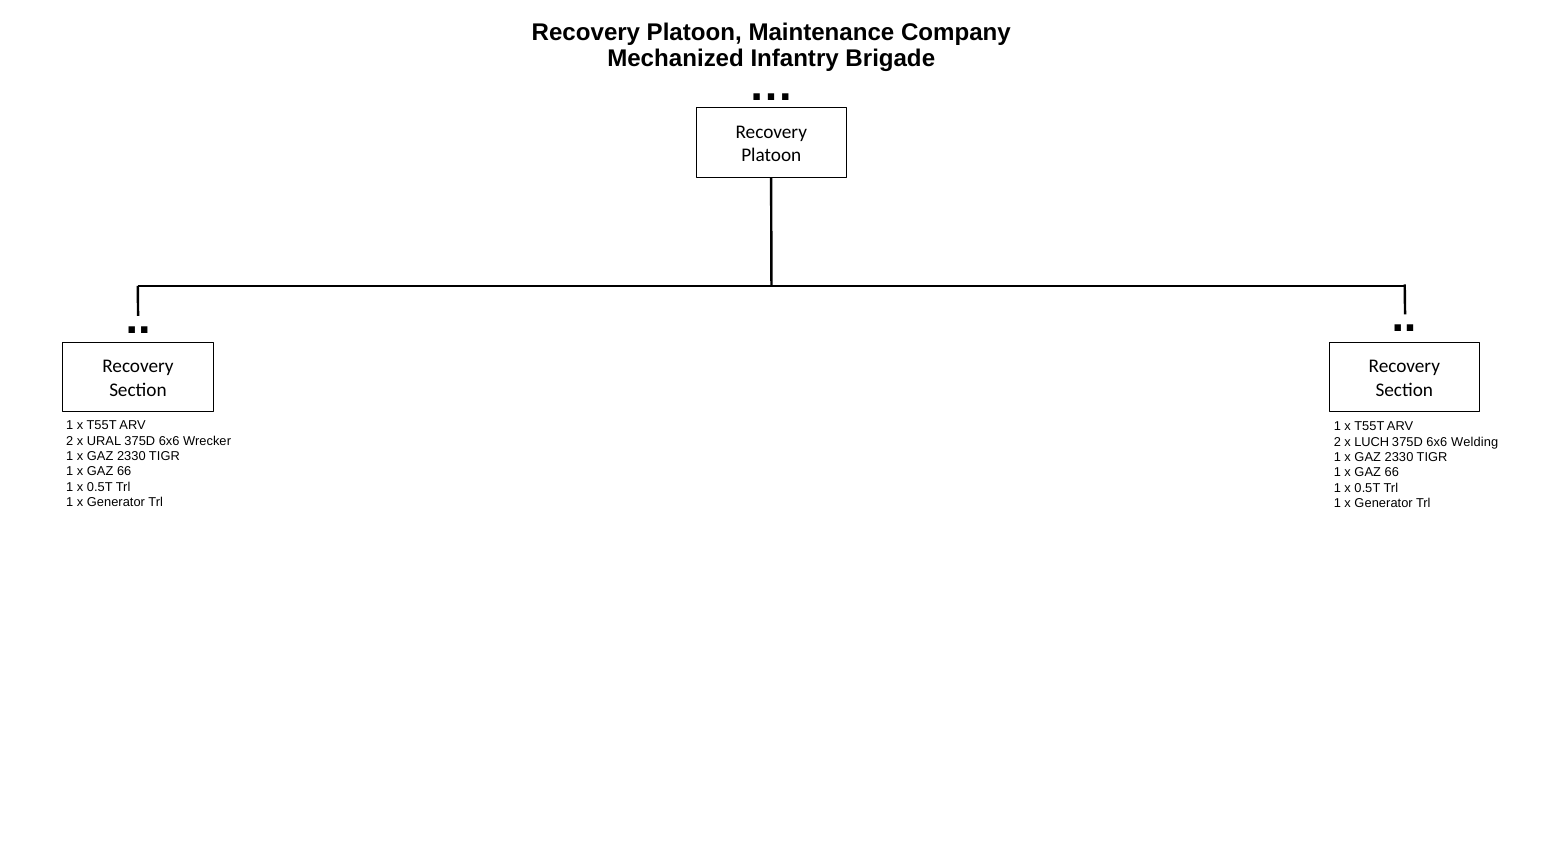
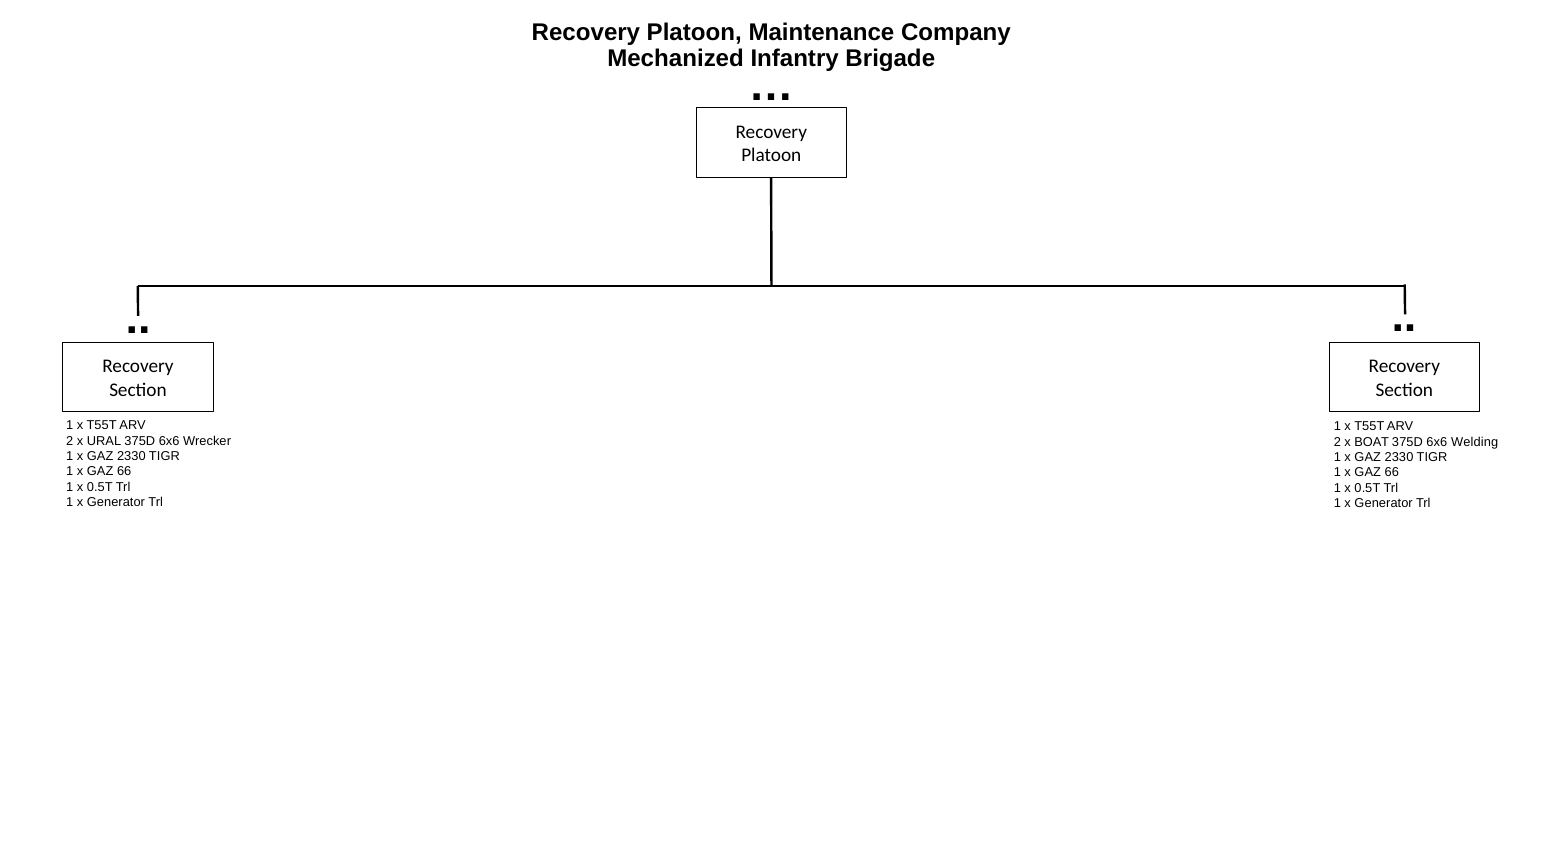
LUCH: LUCH -> BOAT (1372, 442)
